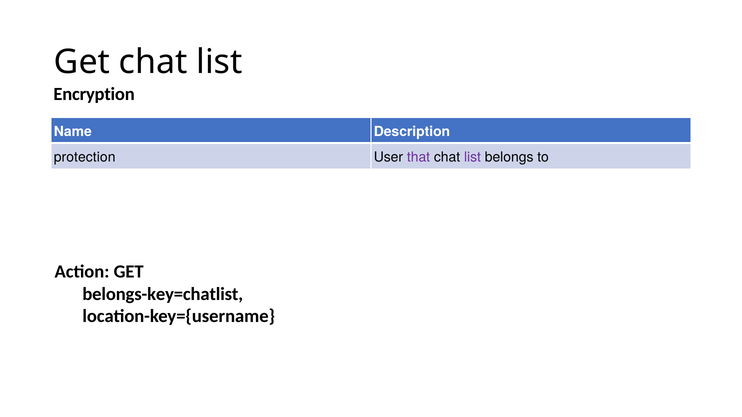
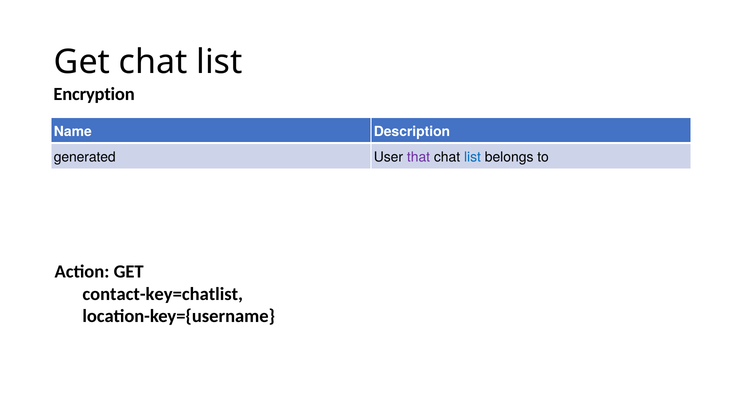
protection: protection -> generated (85, 157)
list colour: purple -> blue (472, 157)
belongs-key=chatlist: belongs-key=chatlist -> contact-key=chatlist (163, 294)
